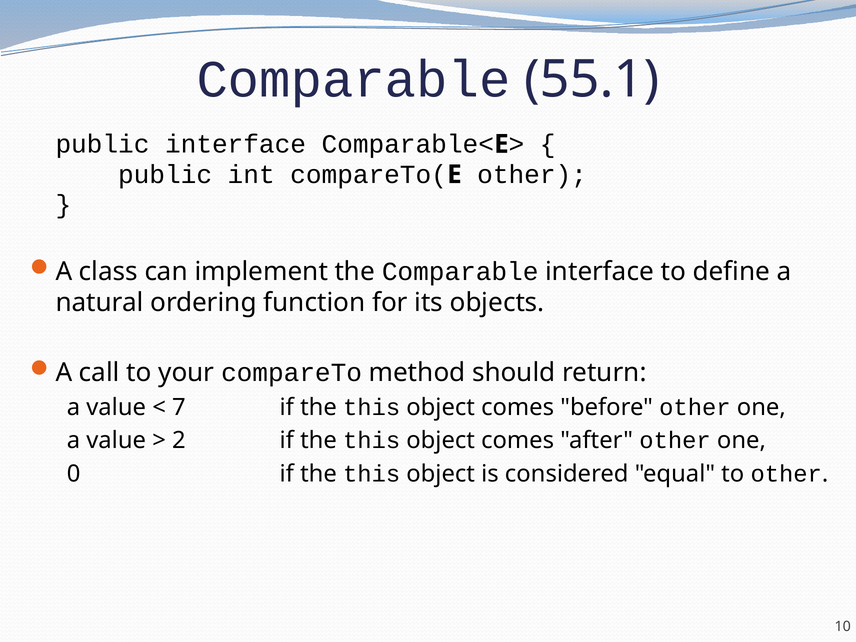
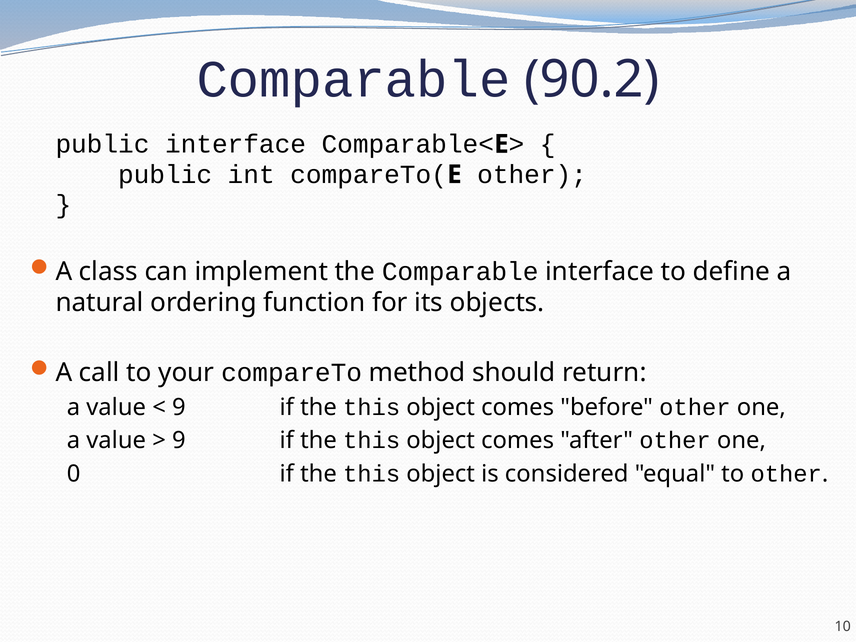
55.1: 55.1 -> 90.2 (592, 79)
7: 7 -> 9 (179, 407)
2: 2 -> 9 (179, 441)
